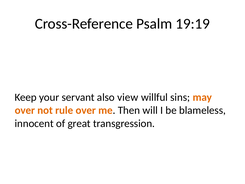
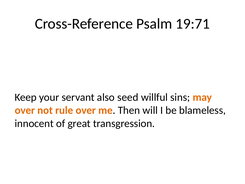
19:19: 19:19 -> 19:71 (193, 24)
view: view -> seed (128, 97)
